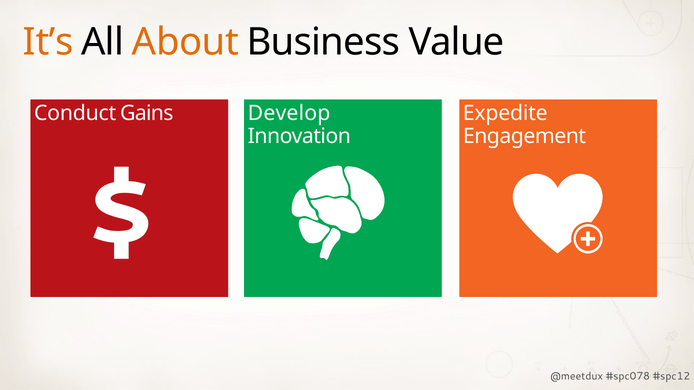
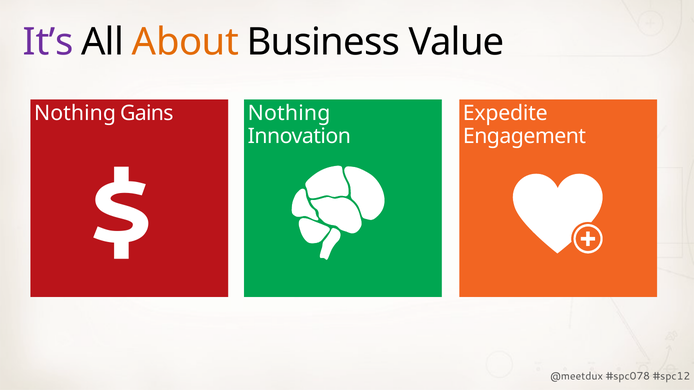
It’s colour: orange -> purple (48, 42)
Conduct: Conduct -> Nothing (75, 113)
Develop: Develop -> Nothing (289, 113)
